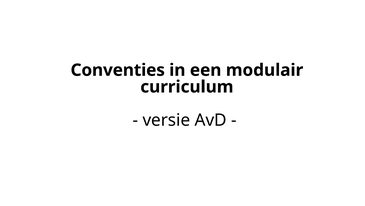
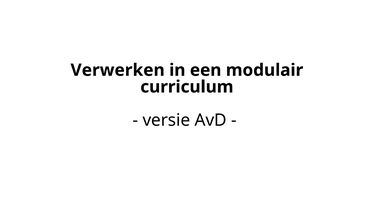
Conventies: Conventies -> Verwerken (118, 70)
